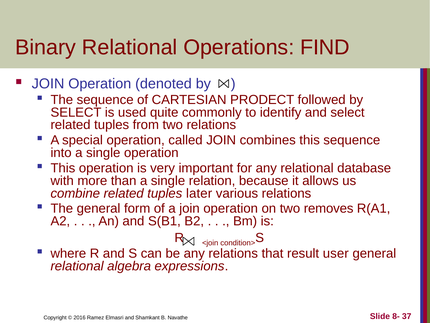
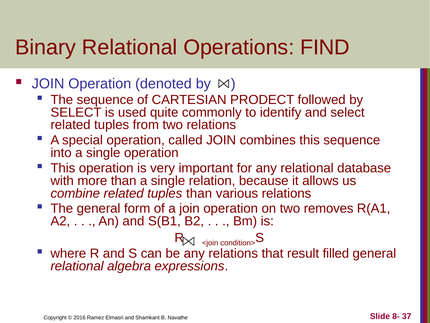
tuples later: later -> than (199, 193)
user: user -> filled (336, 253)
